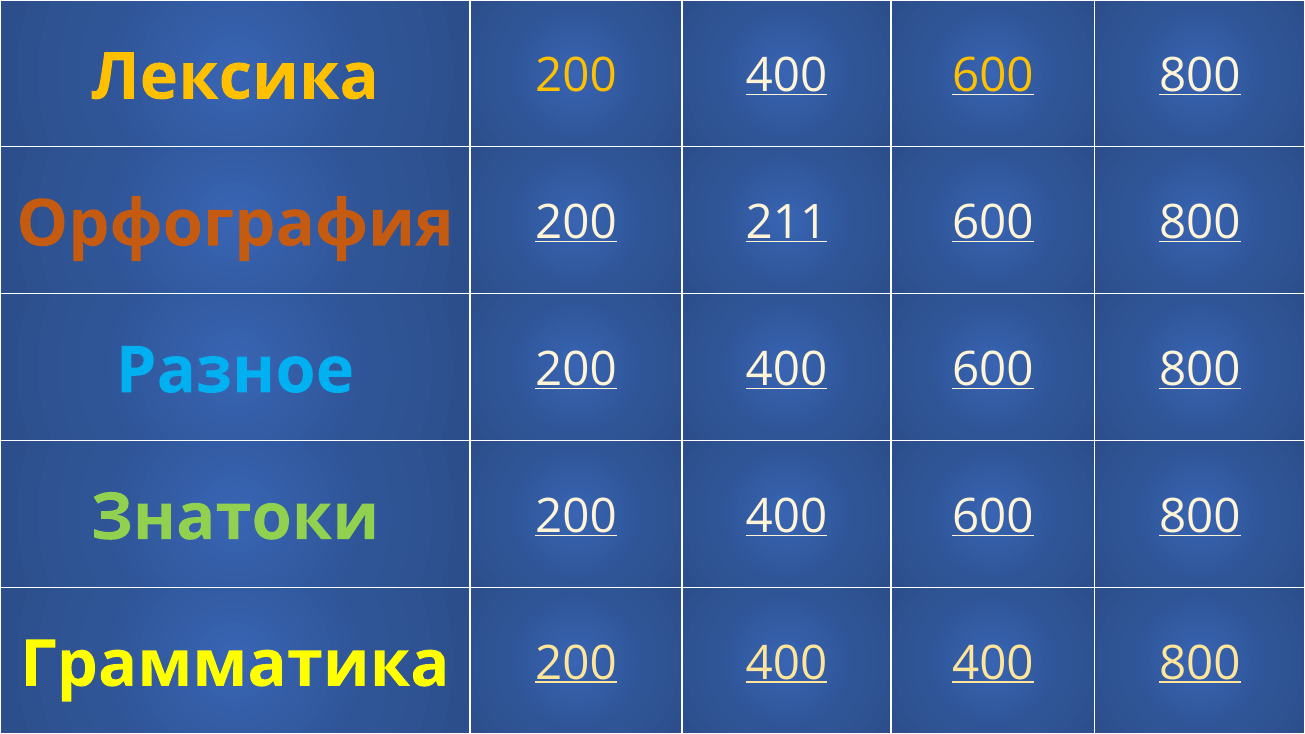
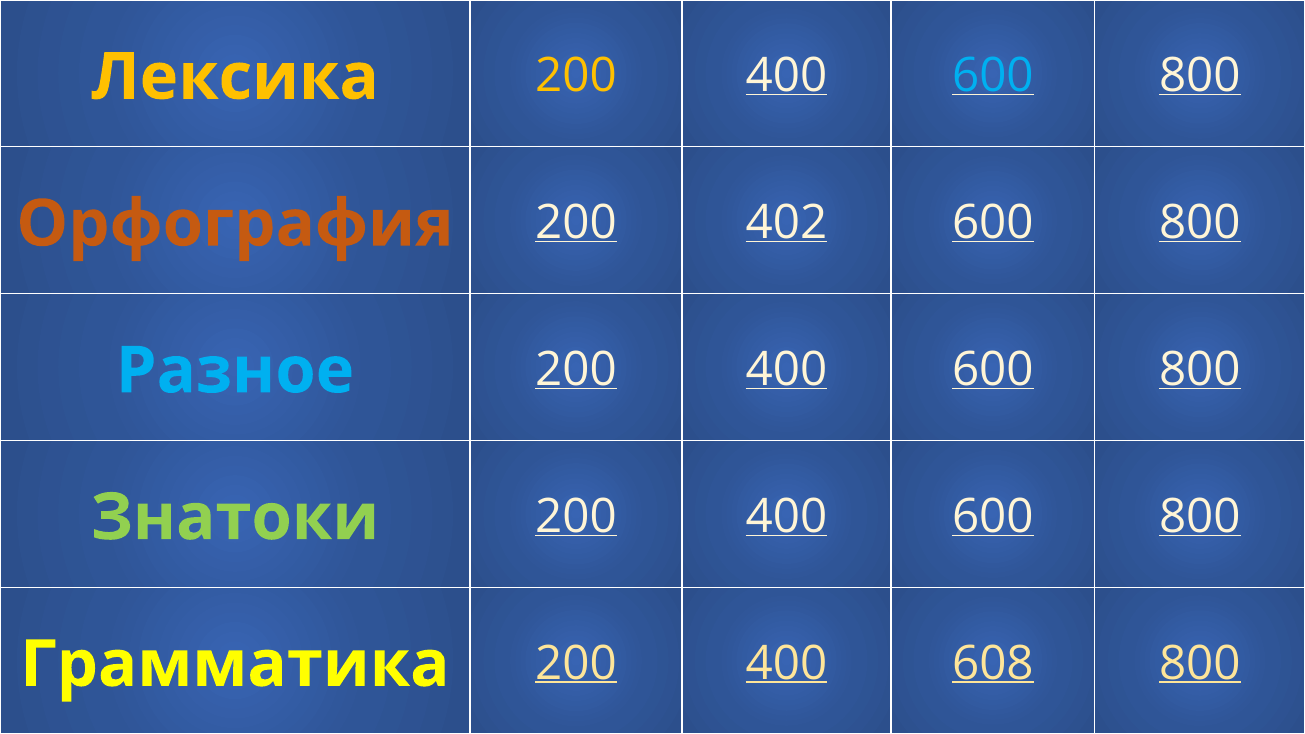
600 colour: yellow -> light blue (993, 76)
211: 211 -> 402 (786, 223)
400: 400 -> 608 (993, 663)
